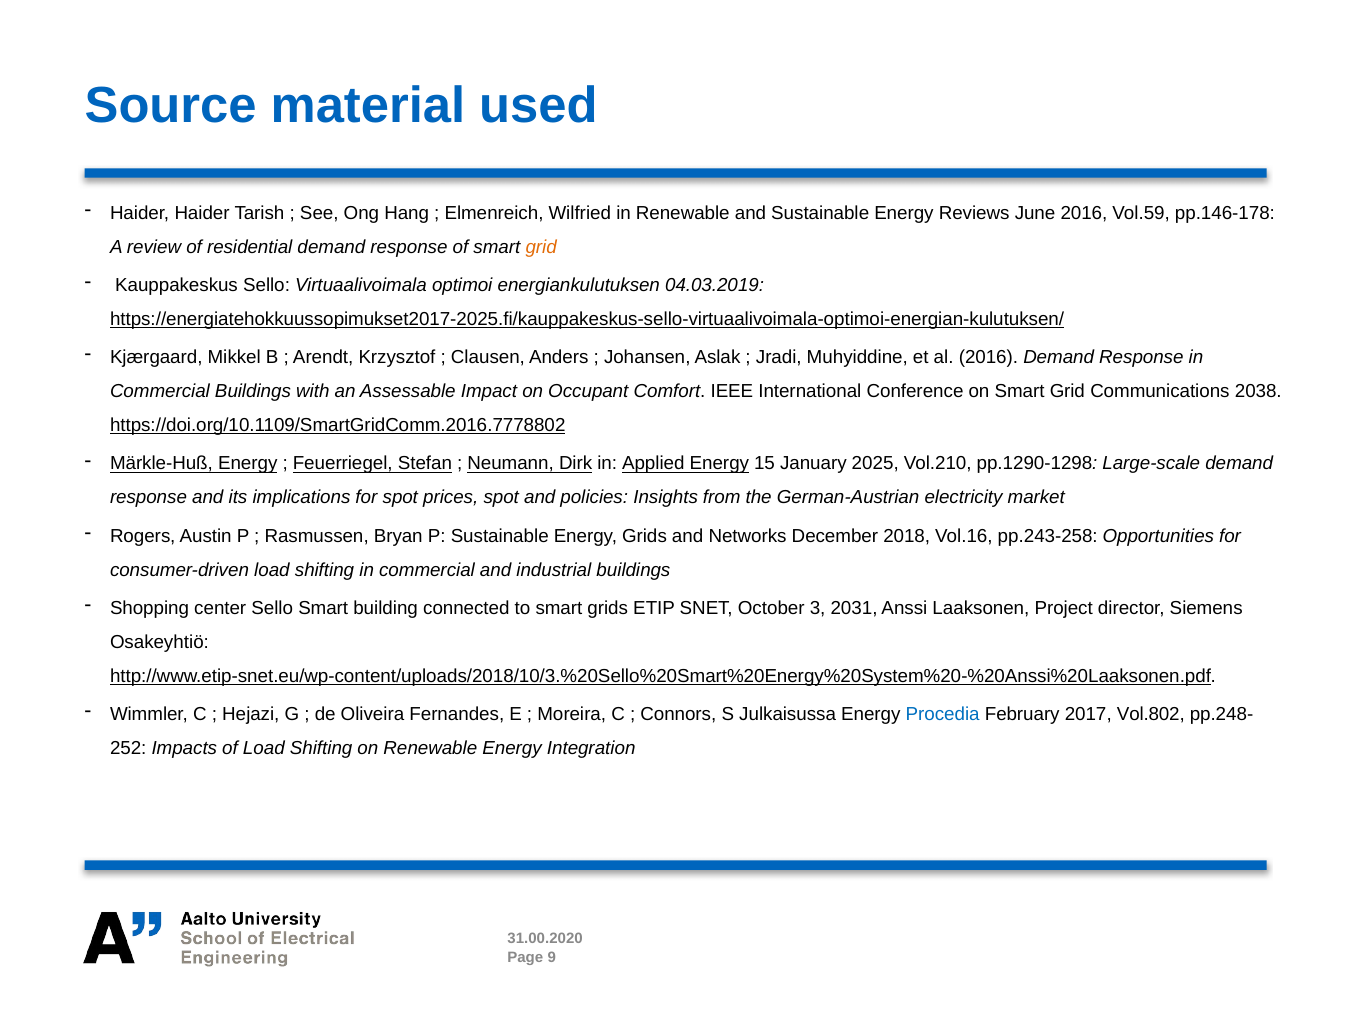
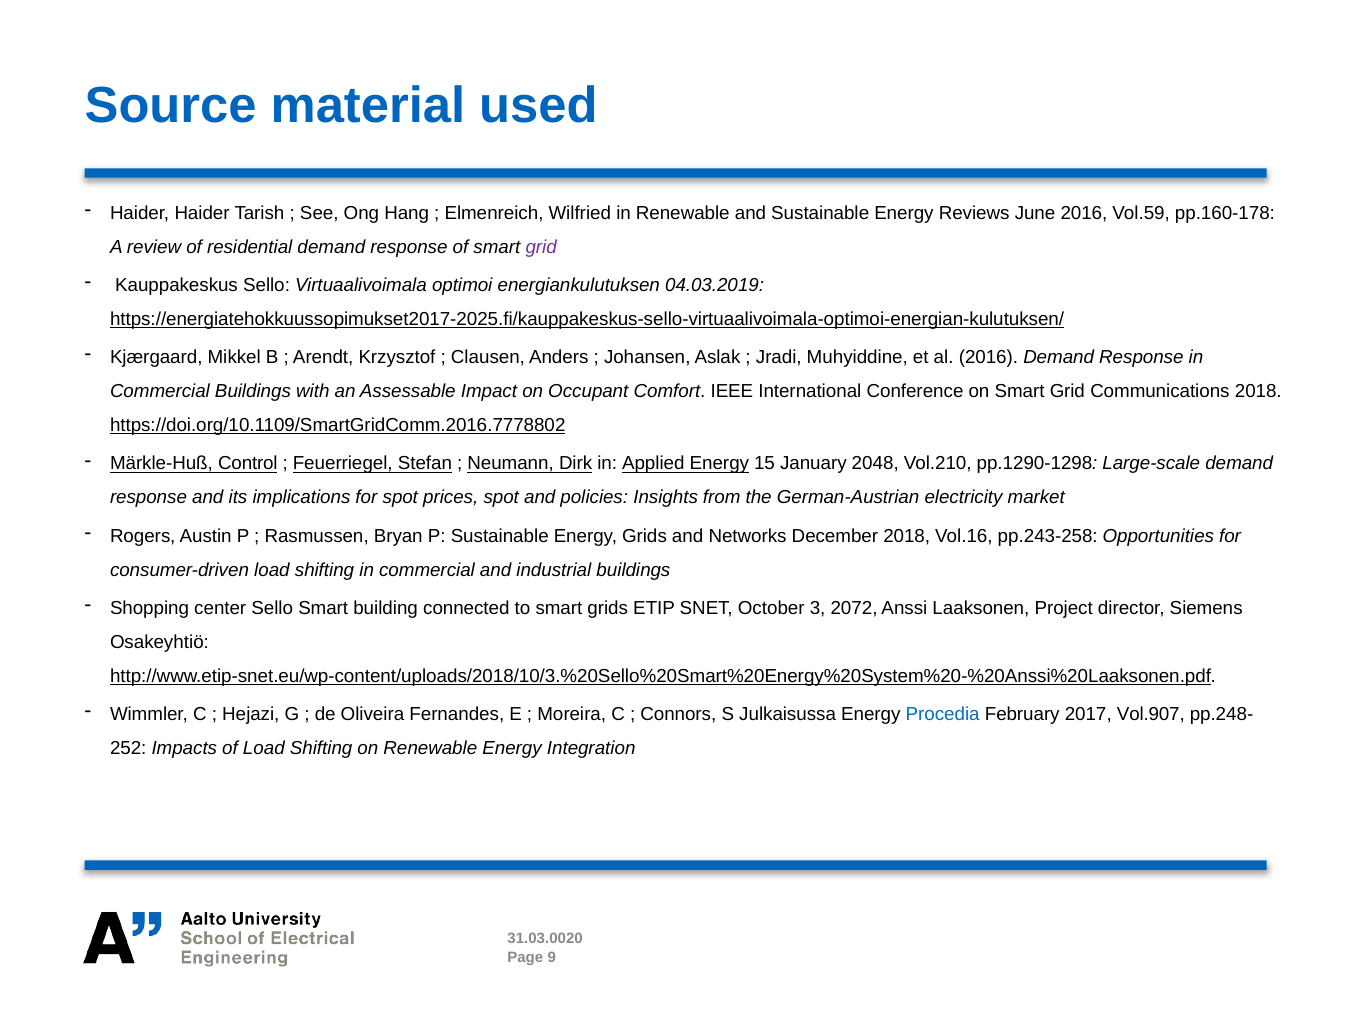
pp.146-178: pp.146-178 -> pp.160-178 (1225, 213)
grid colour: orange -> purple (541, 247)
Communications 2038: 2038 -> 2018 (1258, 391)
Märkle-Huß Energy: Energy -> Control (248, 464)
2025: 2025 -> 2048 (875, 464)
2031: 2031 -> 2072 (854, 608)
Vol.802: Vol.802 -> Vol.907 (1151, 714)
31.00.2020: 31.00.2020 -> 31.03.0020 (545, 938)
